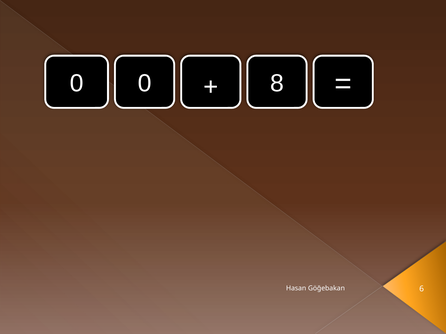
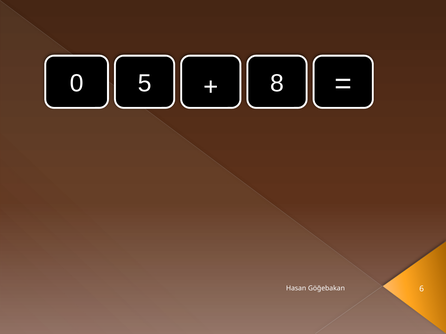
0 0: 0 -> 5 (145, 84)
